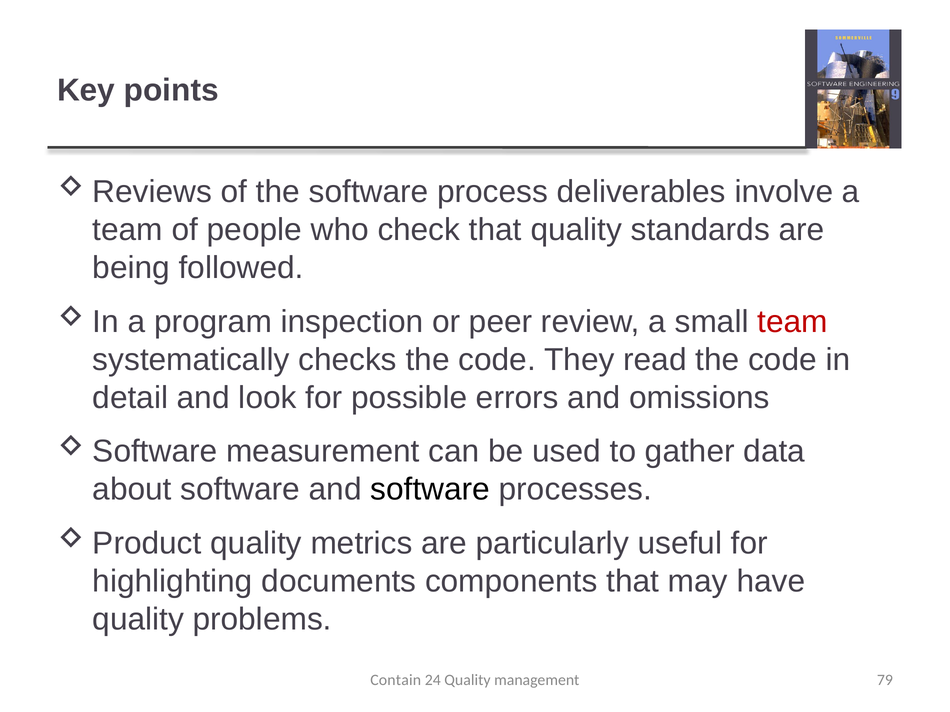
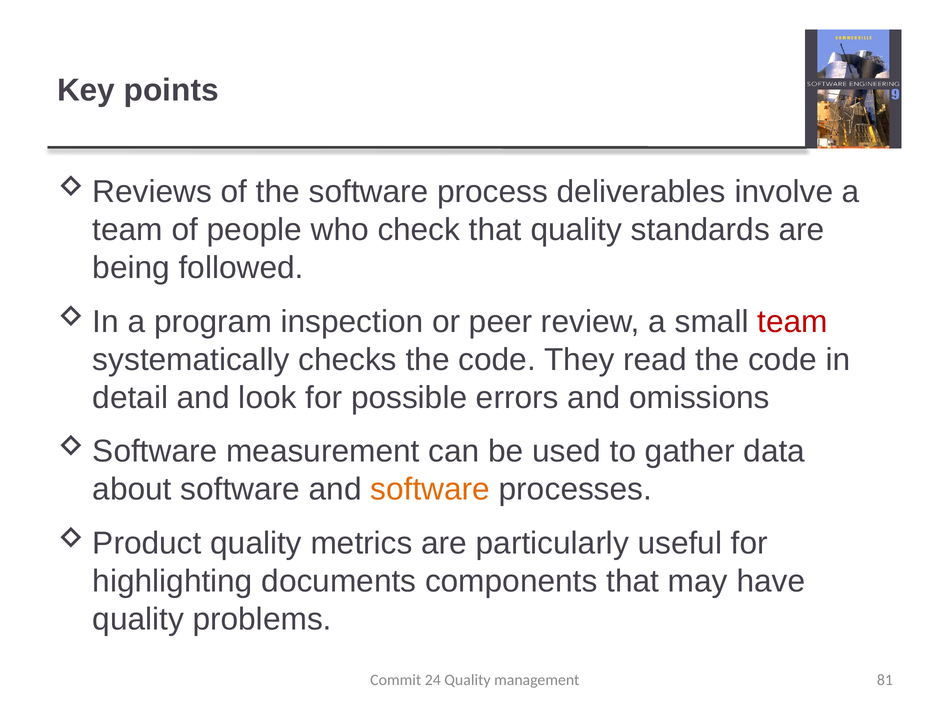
software colour: black -> orange (430, 490)
Contain: Contain -> Commit (396, 680)
79: 79 -> 81 (885, 680)
